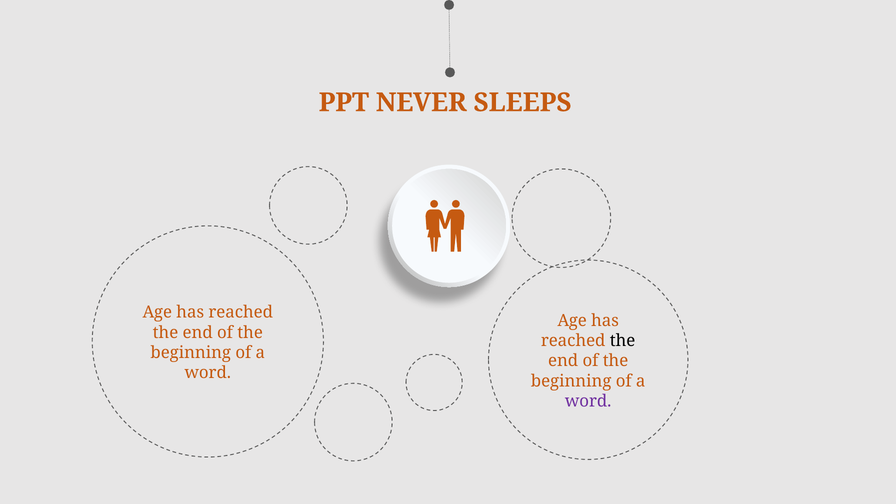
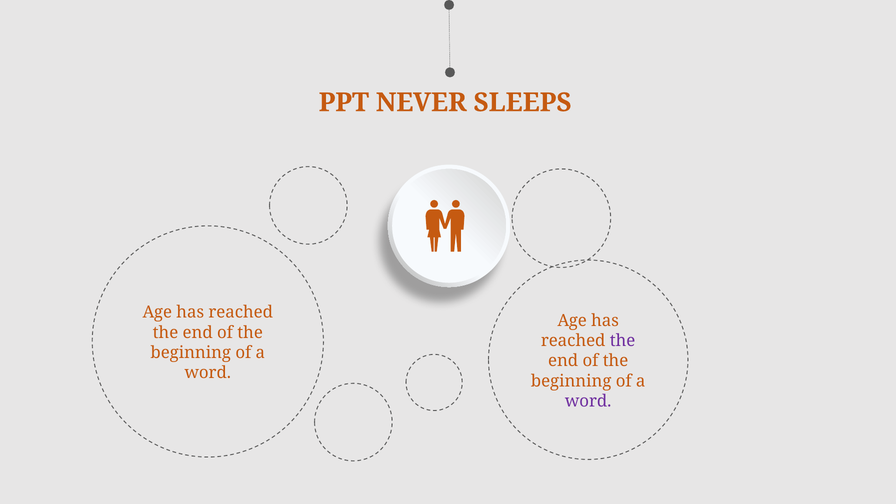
the colour: black -> purple (623, 341)
